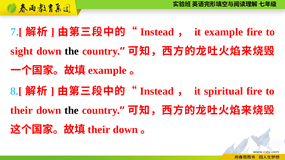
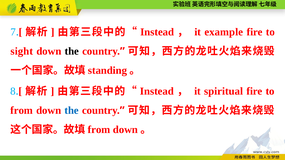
example: example -> standing (107, 71)
their: their -> from (22, 111)
the colour: black -> blue (72, 111)
their: their -> from (99, 130)
